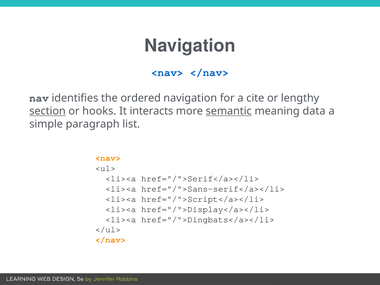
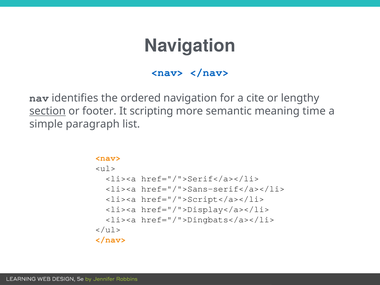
hooks: hooks -> footer (99, 111)
interacts: interacts -> scripting (151, 111)
semantic underline: present -> none (229, 111)
data: data -> time (314, 111)
